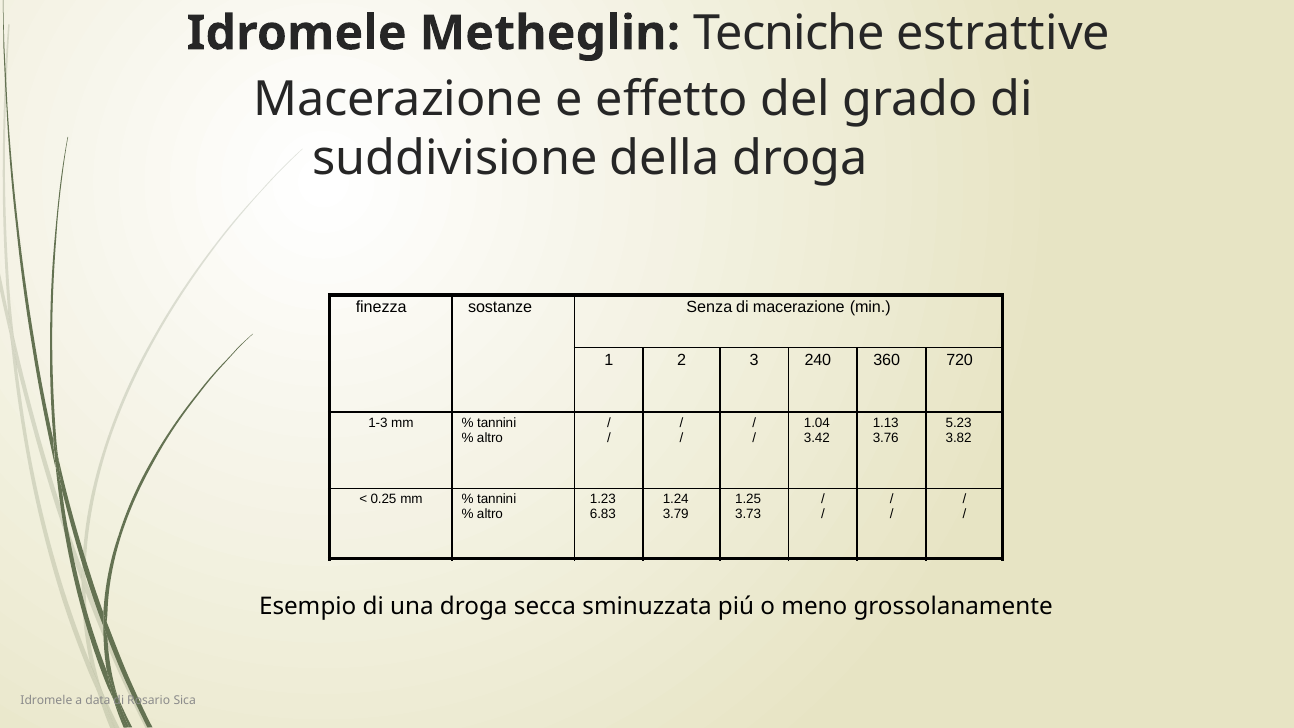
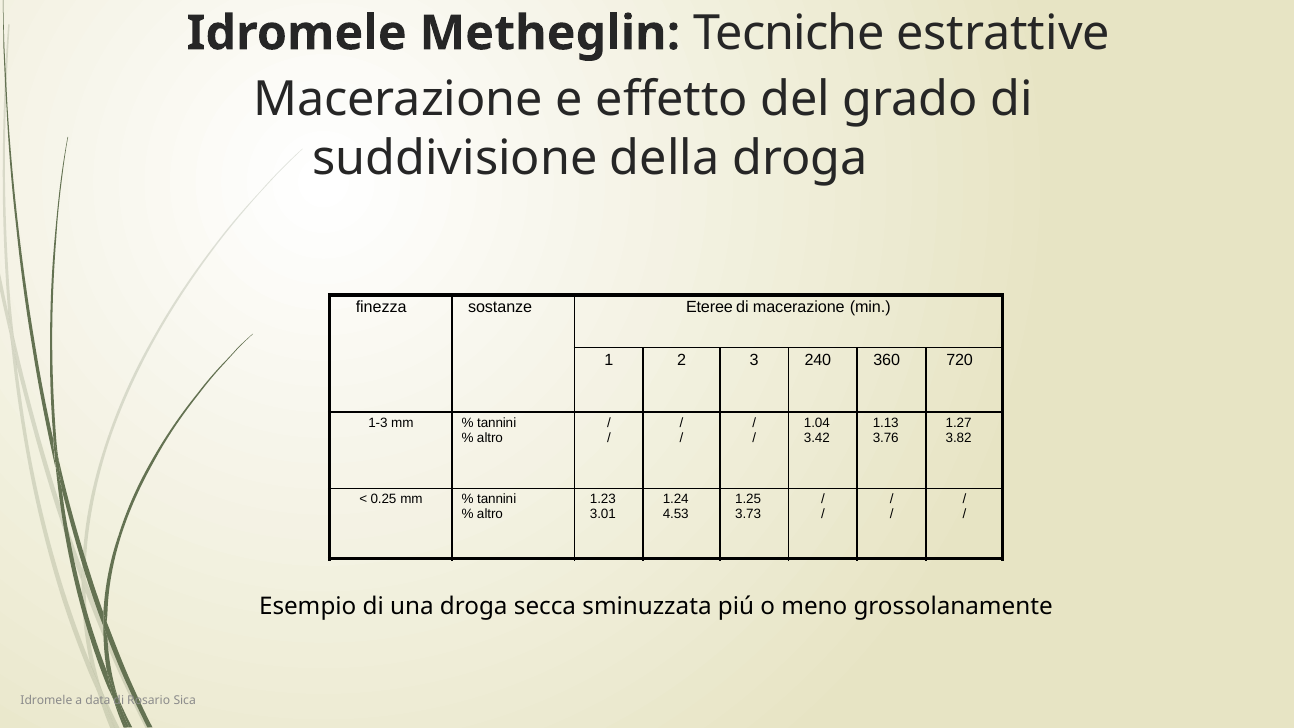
Senza: Senza -> Eteree (709, 307)
5.23: 5.23 -> 1.27 (959, 423)
6.83: 6.83 -> 3.01 (603, 514)
3.79: 3.79 -> 4.53 (676, 514)
